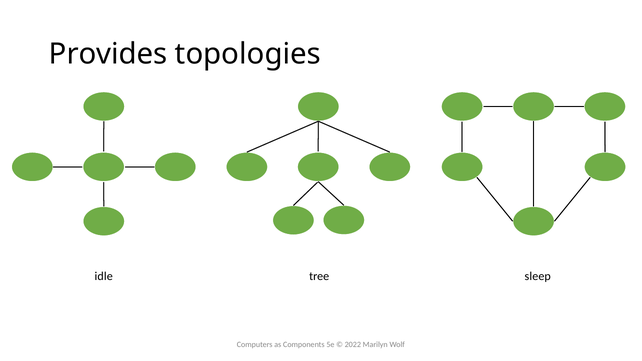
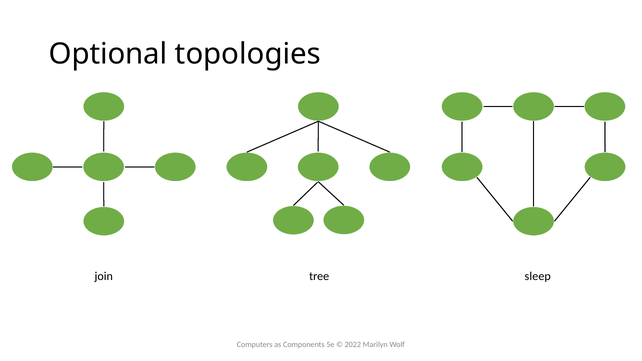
Provides: Provides -> Optional (108, 54)
idle: idle -> join (104, 276)
